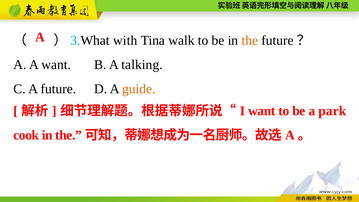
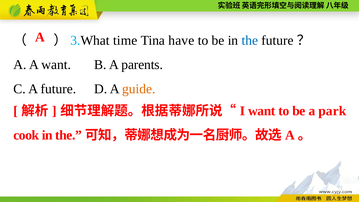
with: with -> time (125, 40)
walk: walk -> have (181, 40)
the colour: orange -> blue (250, 40)
talking: talking -> parents (142, 65)
